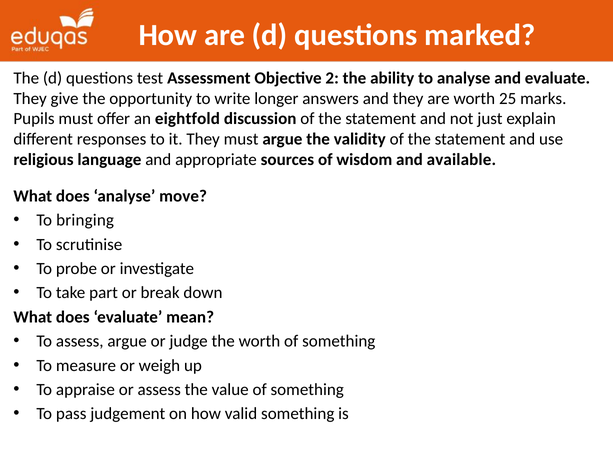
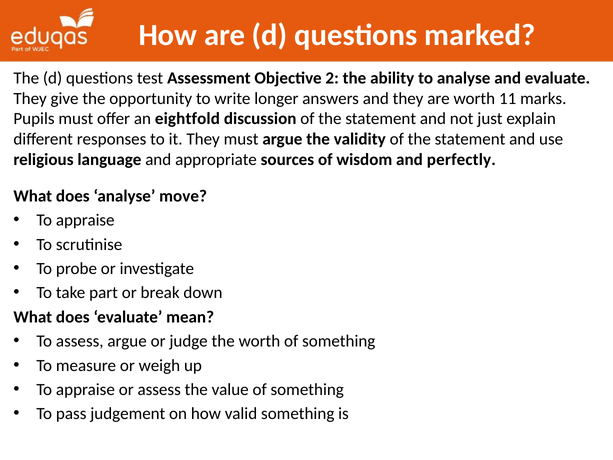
25: 25 -> 11 (508, 98)
available: available -> perfectly (461, 160)
bringing: bringing -> appraise (85, 220)
